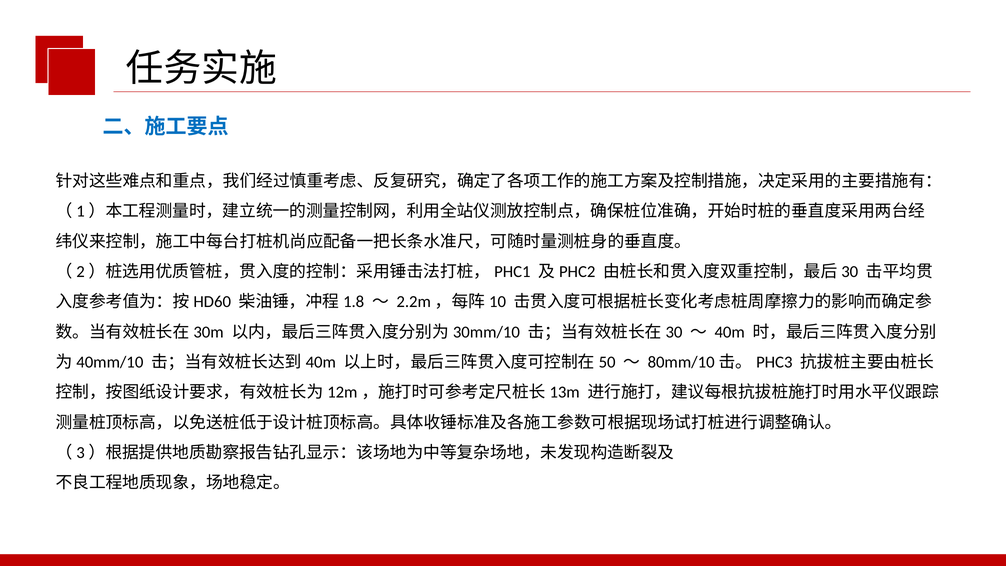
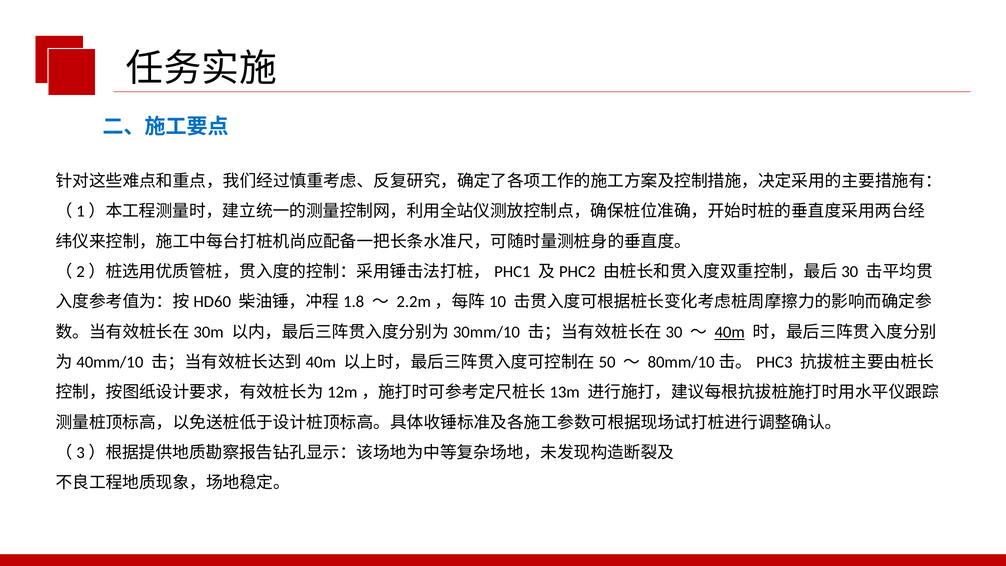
40m underline: none -> present (730, 332)
